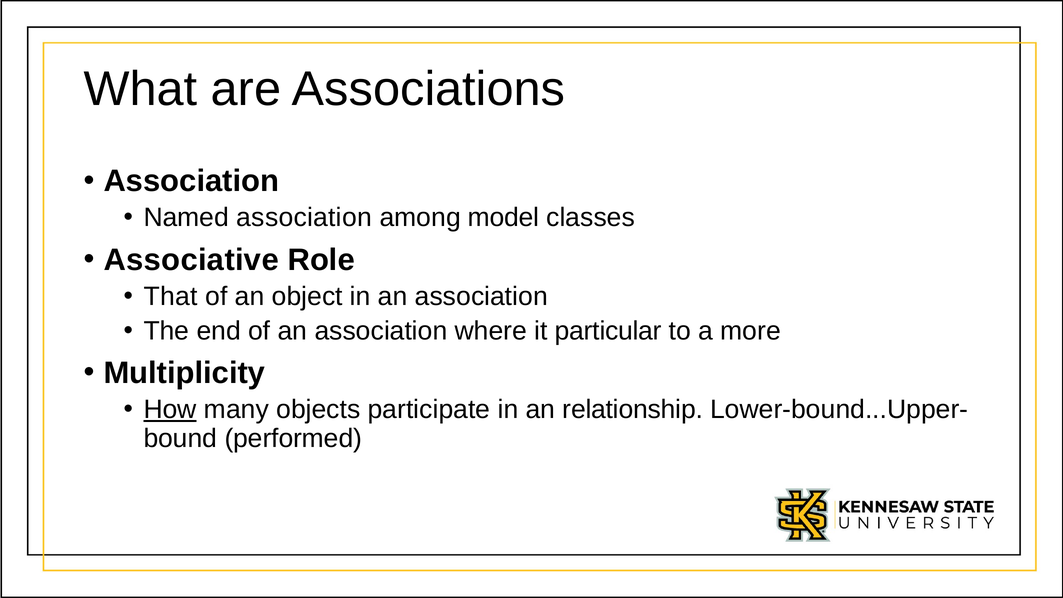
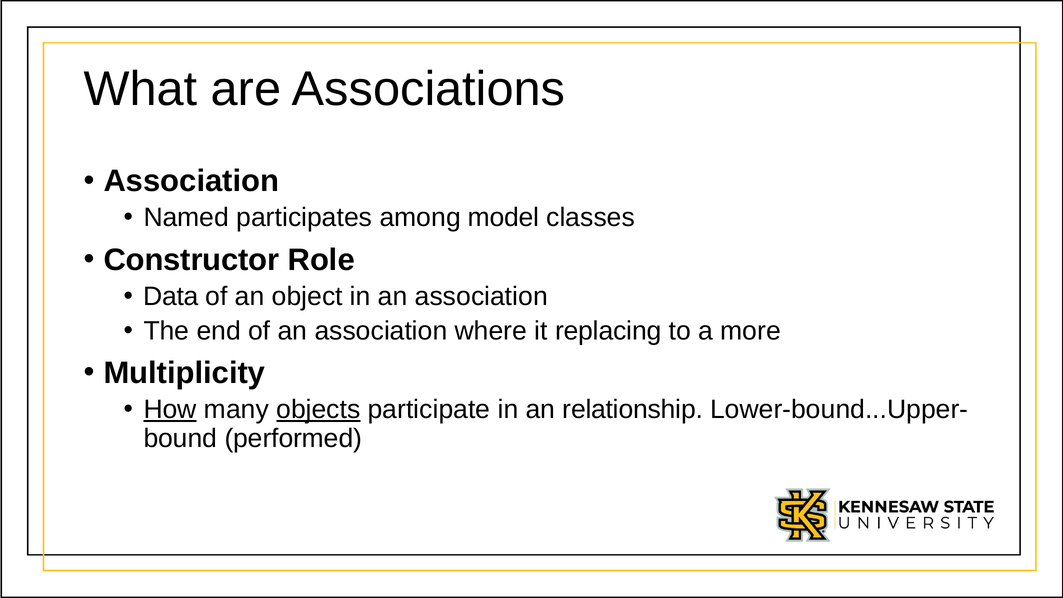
Named association: association -> participates (304, 218)
Associative: Associative -> Constructor (191, 260)
That: That -> Data (171, 296)
particular: particular -> replacing (608, 331)
objects underline: none -> present (318, 410)
